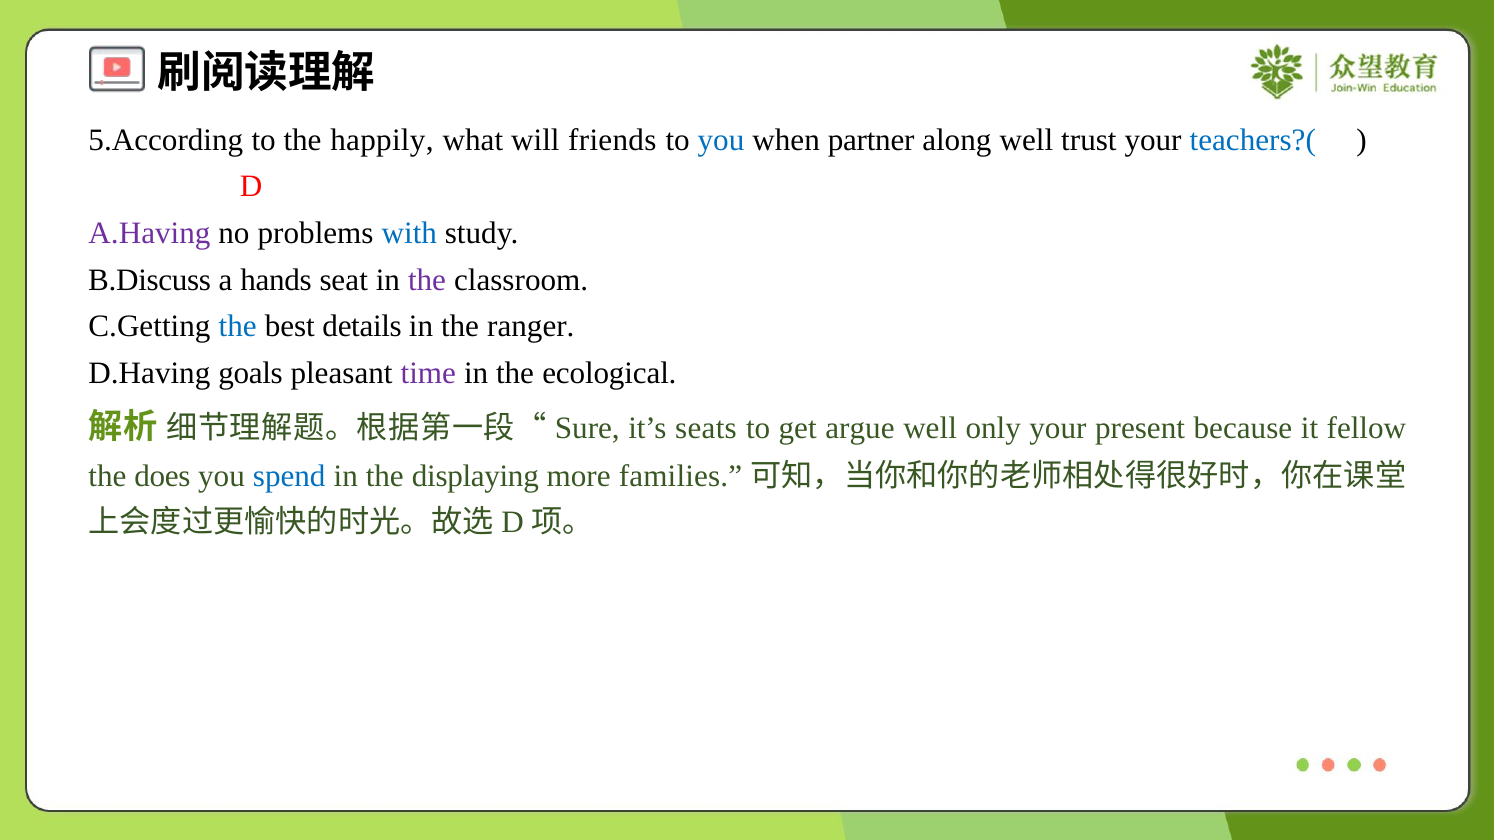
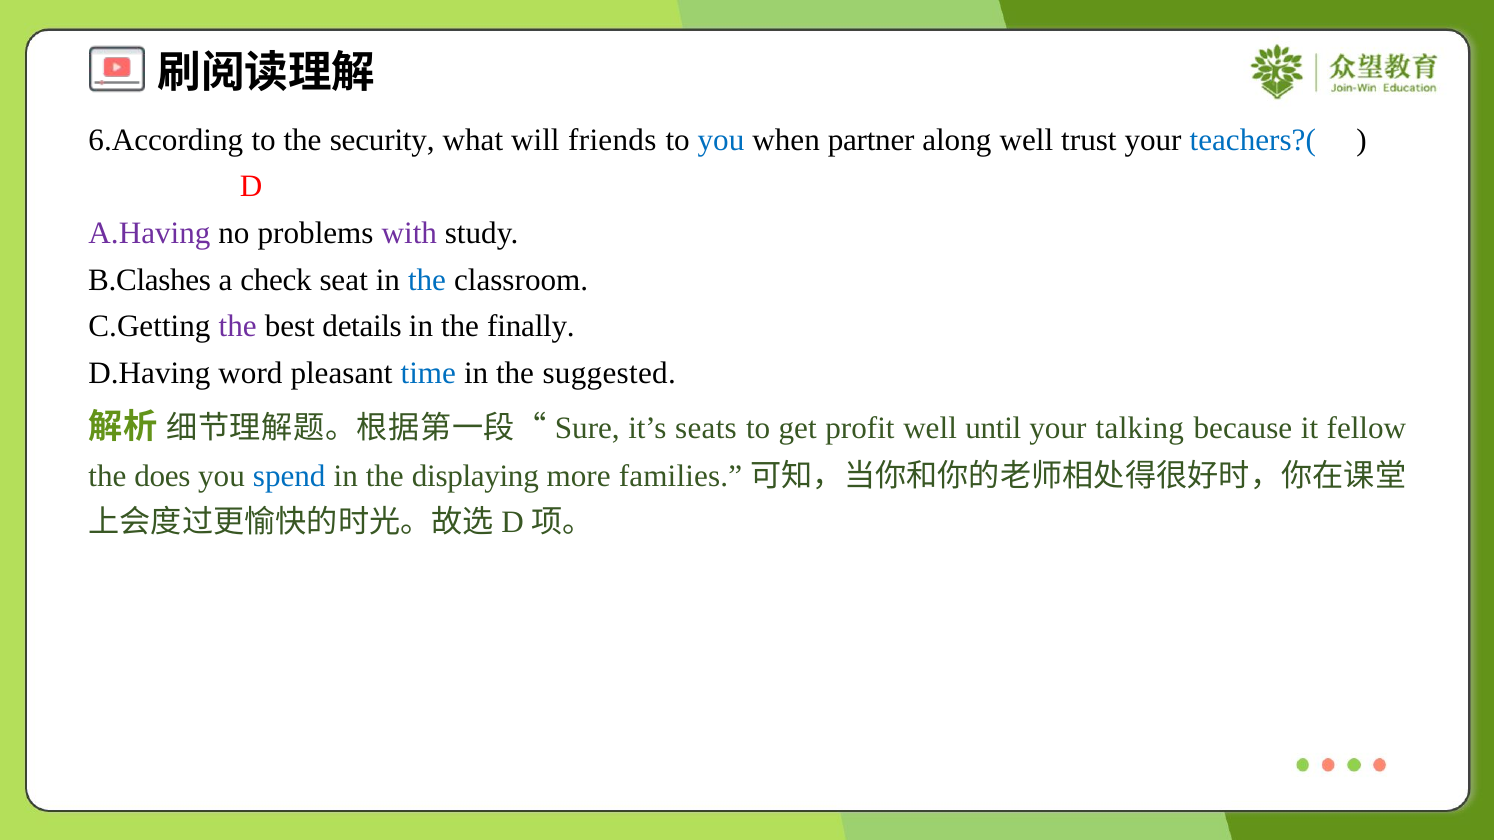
5.According: 5.According -> 6.According (166, 140)
happily: happily -> security (382, 140)
with colour: blue -> purple (409, 233)
B.Discuss: B.Discuss -> B.Clashes (150, 280)
hands: hands -> check (276, 280)
the colour: purple -> blue (427, 280)
the colour: blue -> purple (238, 327)
ranger: ranger -> finally (531, 327)
goals: goals -> word (250, 373)
time colour: purple -> blue (428, 373)
ecological: ecological -> suggested (609, 373)
argue: argue -> profit (860, 429)
only: only -> until (993, 429)
present: present -> talking (1140, 429)
